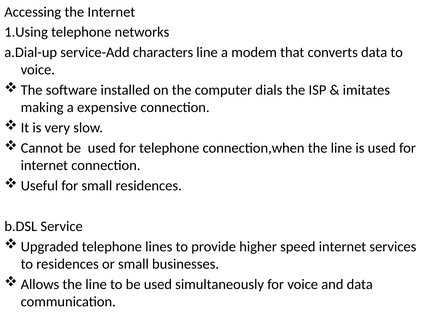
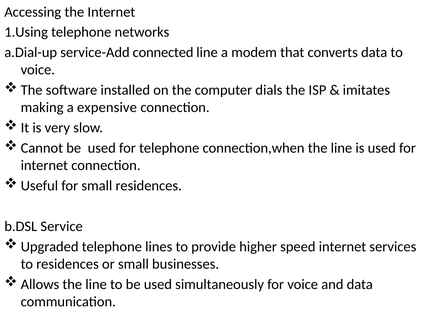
characters: characters -> connected (163, 52)
